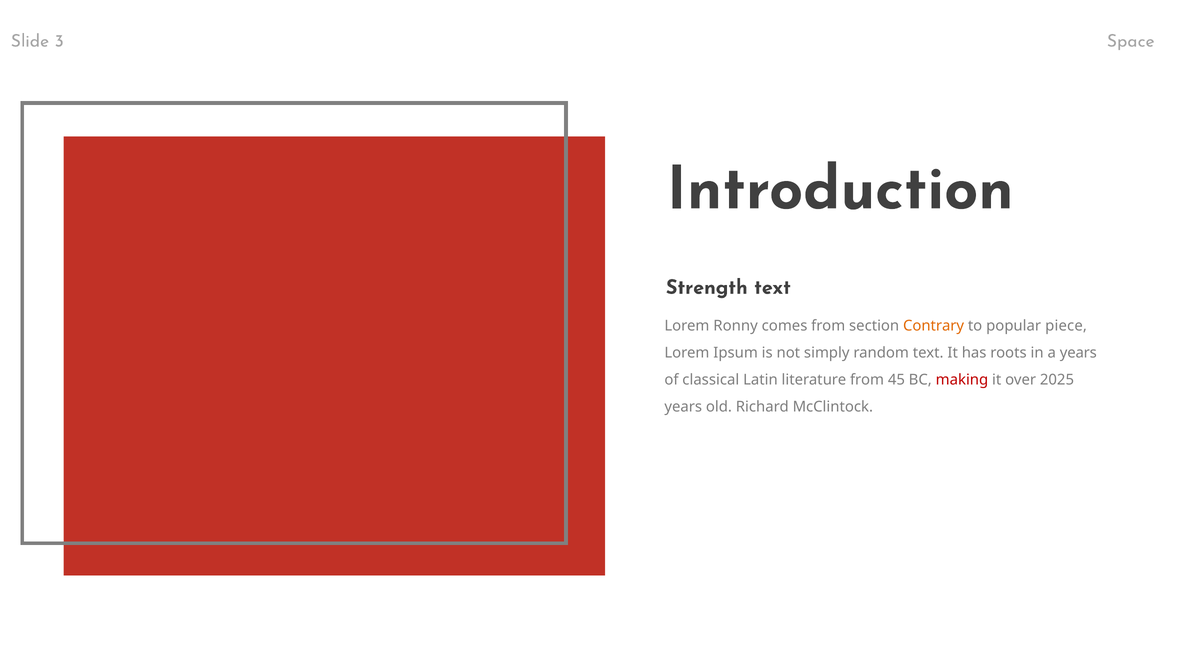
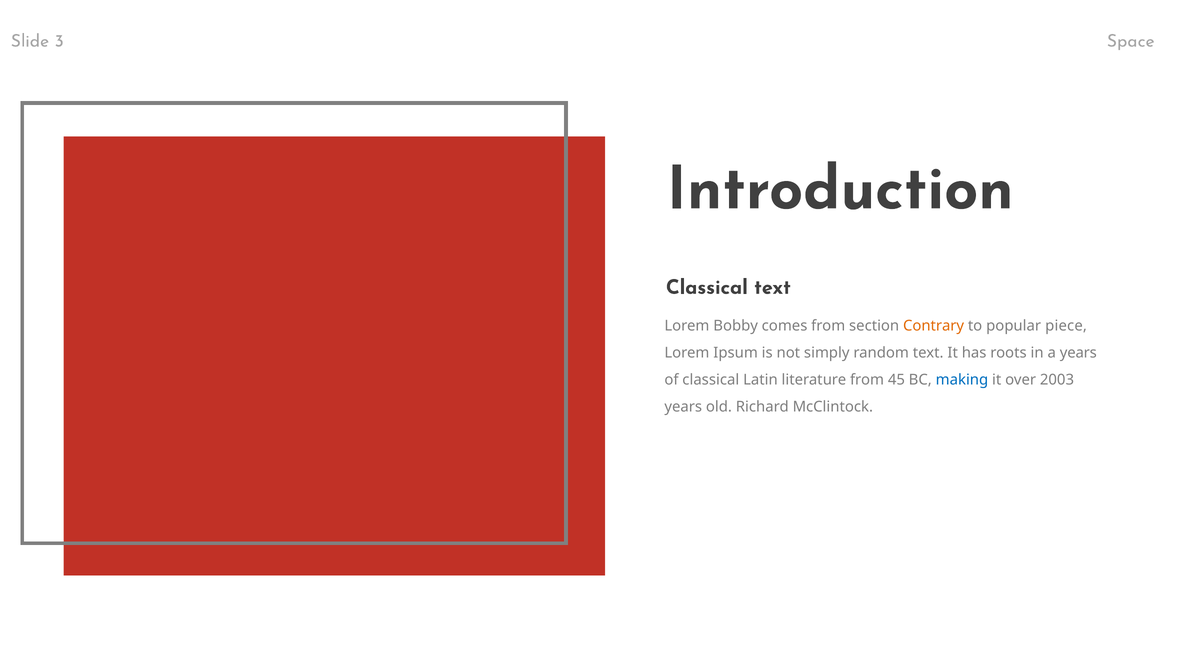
Strength: Strength -> Classical (707, 287)
Ronny: Ronny -> Bobby (736, 326)
making colour: red -> blue (962, 380)
2025: 2025 -> 2003 (1057, 380)
